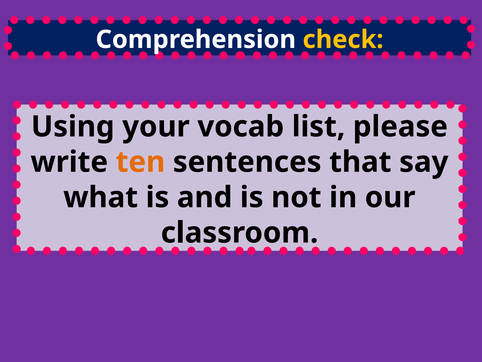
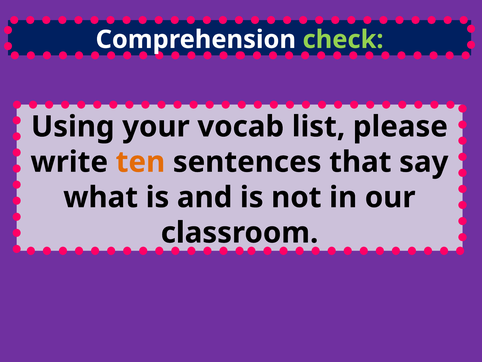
check colour: yellow -> light green (343, 39)
